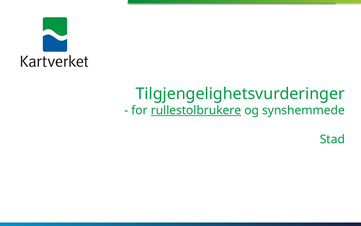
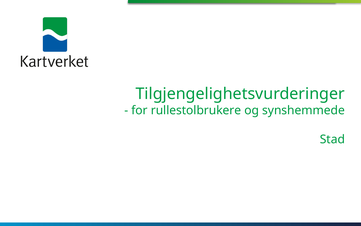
rullestolbrukere underline: present -> none (196, 110)
